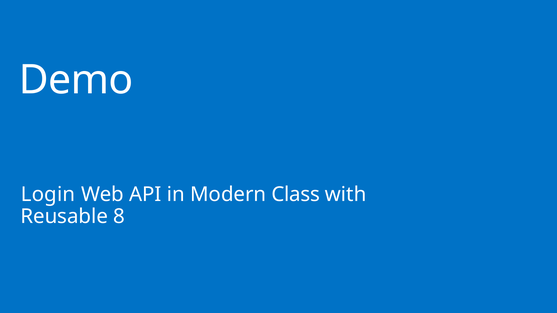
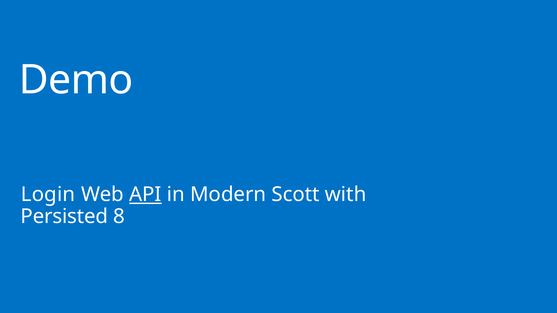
API underline: none -> present (145, 195)
Class: Class -> Scott (296, 195)
Reusable: Reusable -> Persisted (64, 217)
